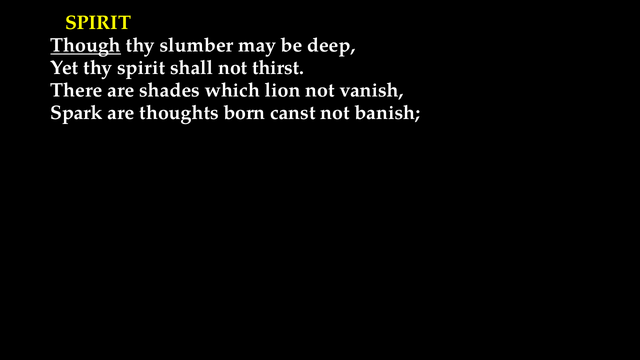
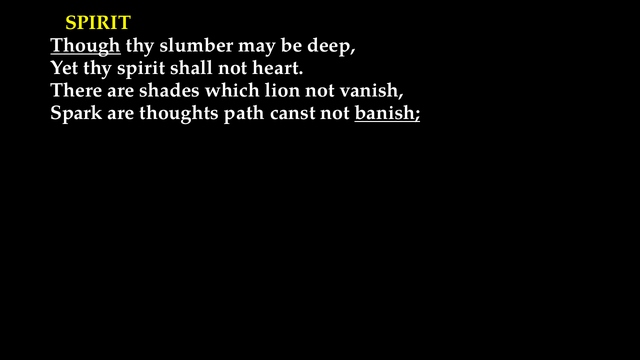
thirst: thirst -> heart (278, 68)
born: born -> path (244, 113)
banish underline: none -> present (387, 113)
